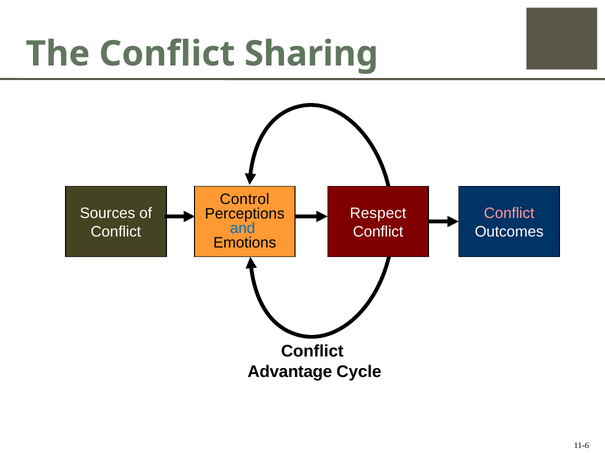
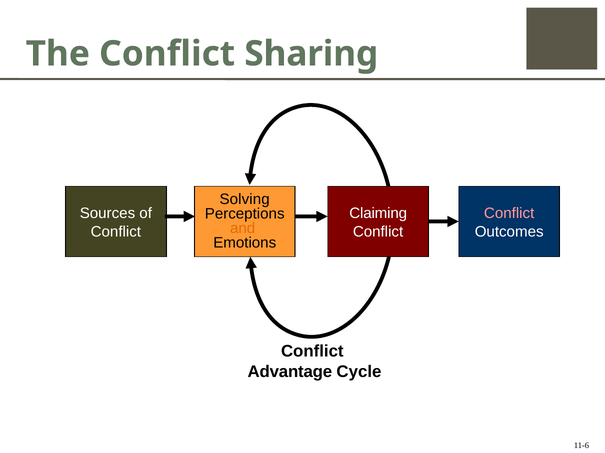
Control: Control -> Solving (245, 199)
Respect: Respect -> Claiming (378, 214)
and colour: blue -> orange (243, 228)
